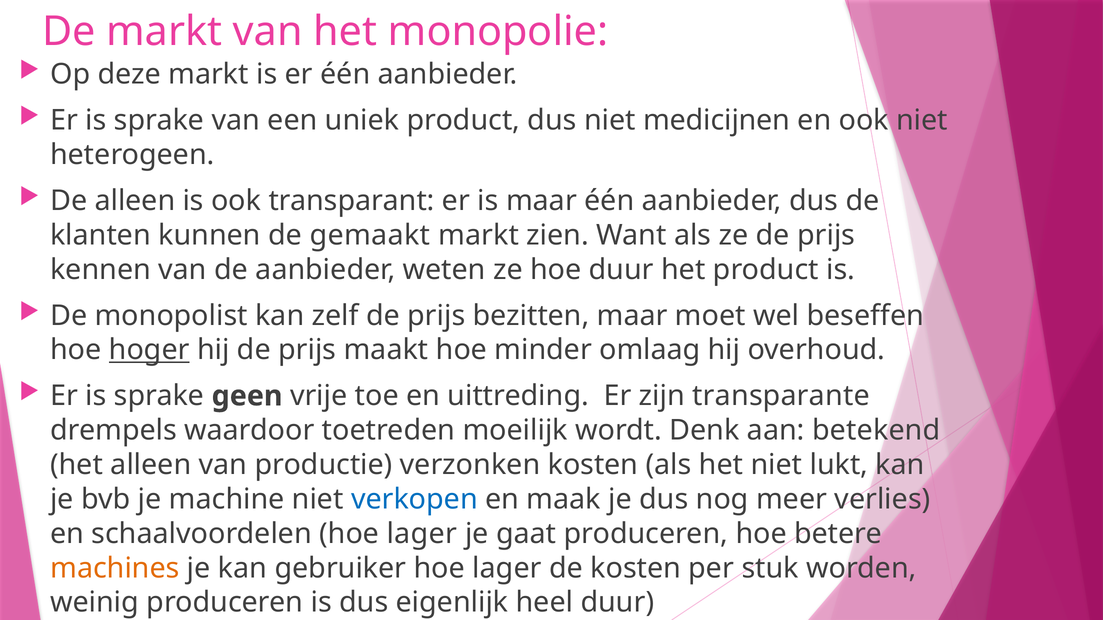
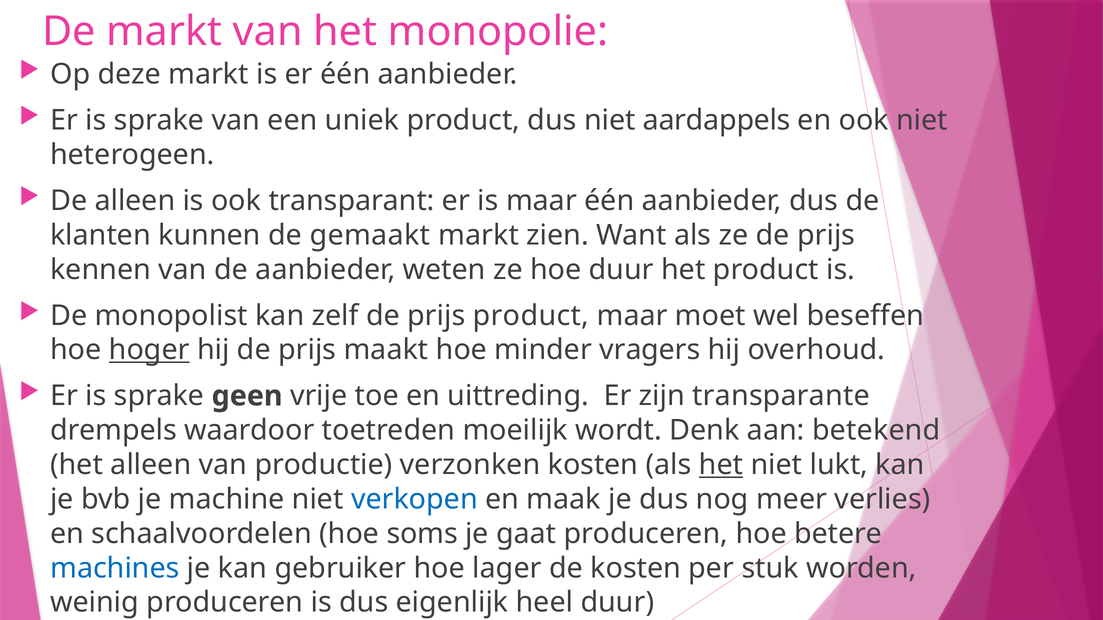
medicijnen: medicijnen -> aardappels (717, 121)
prijs bezitten: bezitten -> product (531, 316)
omlaag: omlaag -> vragers (650, 350)
het underline: none -> present (721, 465)
schaalvoordelen hoe lager: lager -> soms (422, 534)
machines colour: orange -> blue (115, 568)
